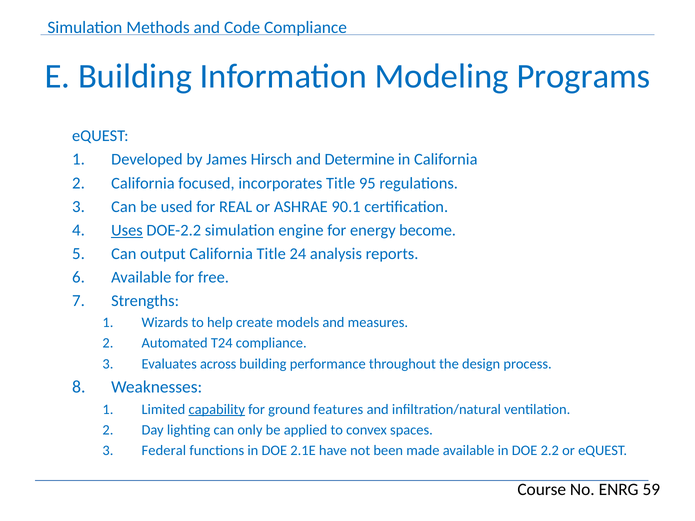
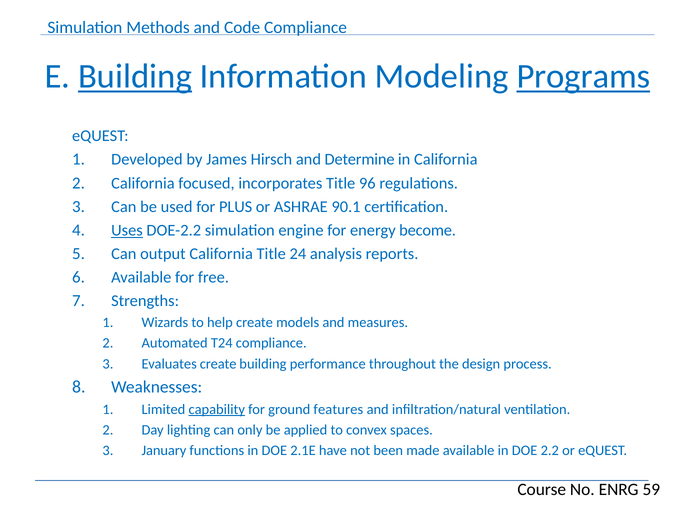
Building underline: none -> present (135, 77)
Programs underline: none -> present (583, 77)
95: 95 -> 96 (367, 183)
REAL: REAL -> PLUS (236, 207)
Evaluates across: across -> create (218, 364)
Federal: Federal -> January (164, 451)
